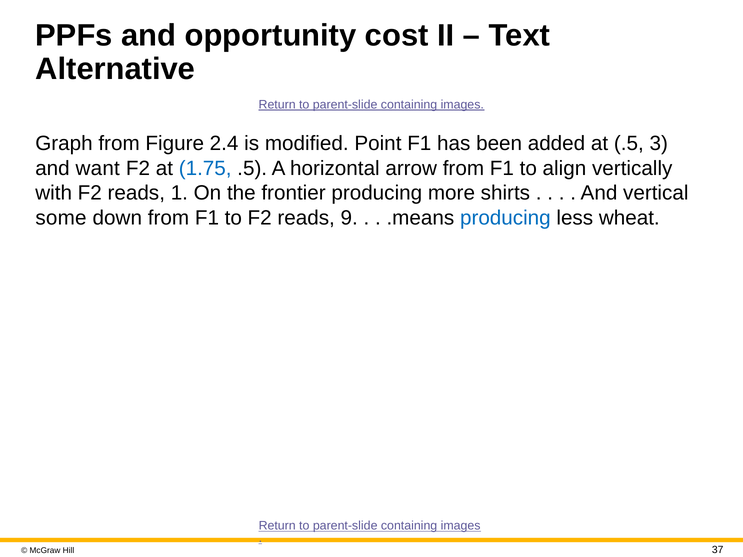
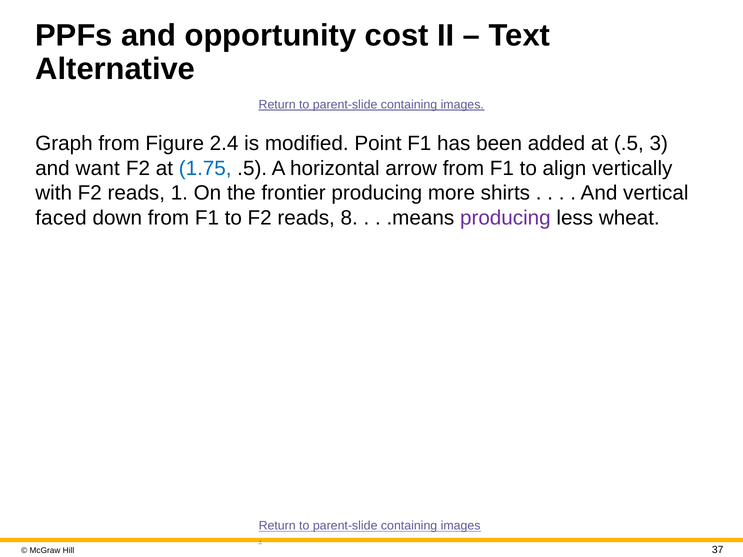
some: some -> faced (61, 218)
9: 9 -> 8 (349, 218)
producing colour: blue -> purple (505, 218)
